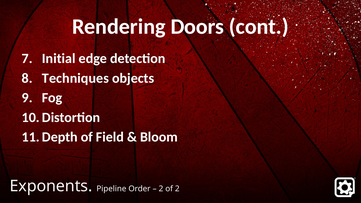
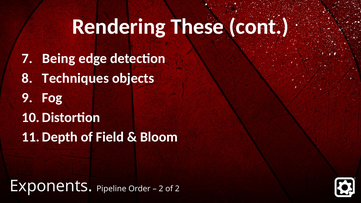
Doors: Doors -> These (197, 27)
Initial: Initial -> Being (59, 59)
